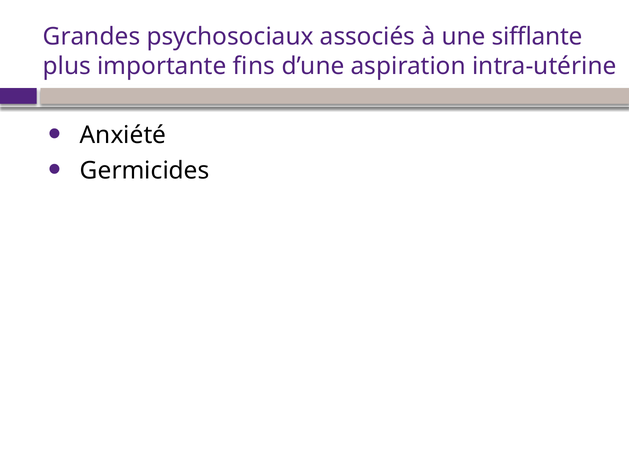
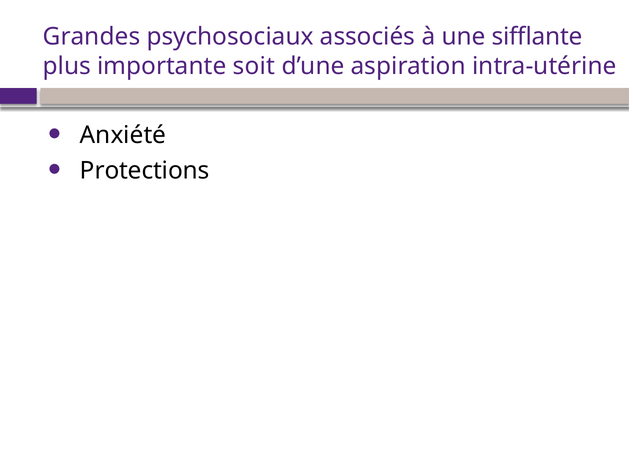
fins: fins -> soit (254, 66)
Germicides: Germicides -> Protections (145, 170)
